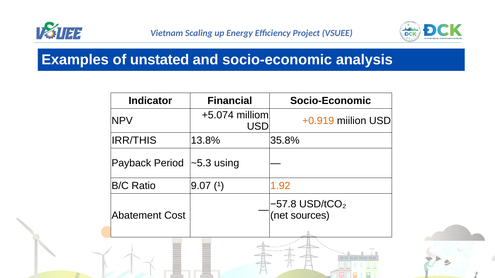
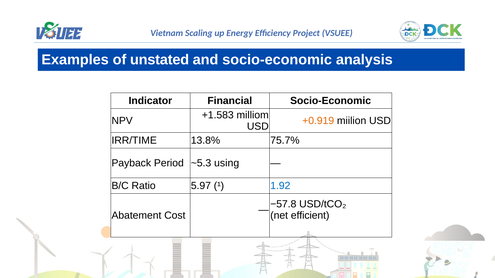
+5.074: +5.074 -> +1.583 (218, 115)
IRR/THIS: IRR/THIS -> IRR/TIME (134, 141)
35.8%: 35.8% -> 75.7% (285, 141)
9.07: 9.07 -> 5.97 (201, 186)
1.92 colour: orange -> blue (280, 186)
sources: sources -> efficient (310, 216)
